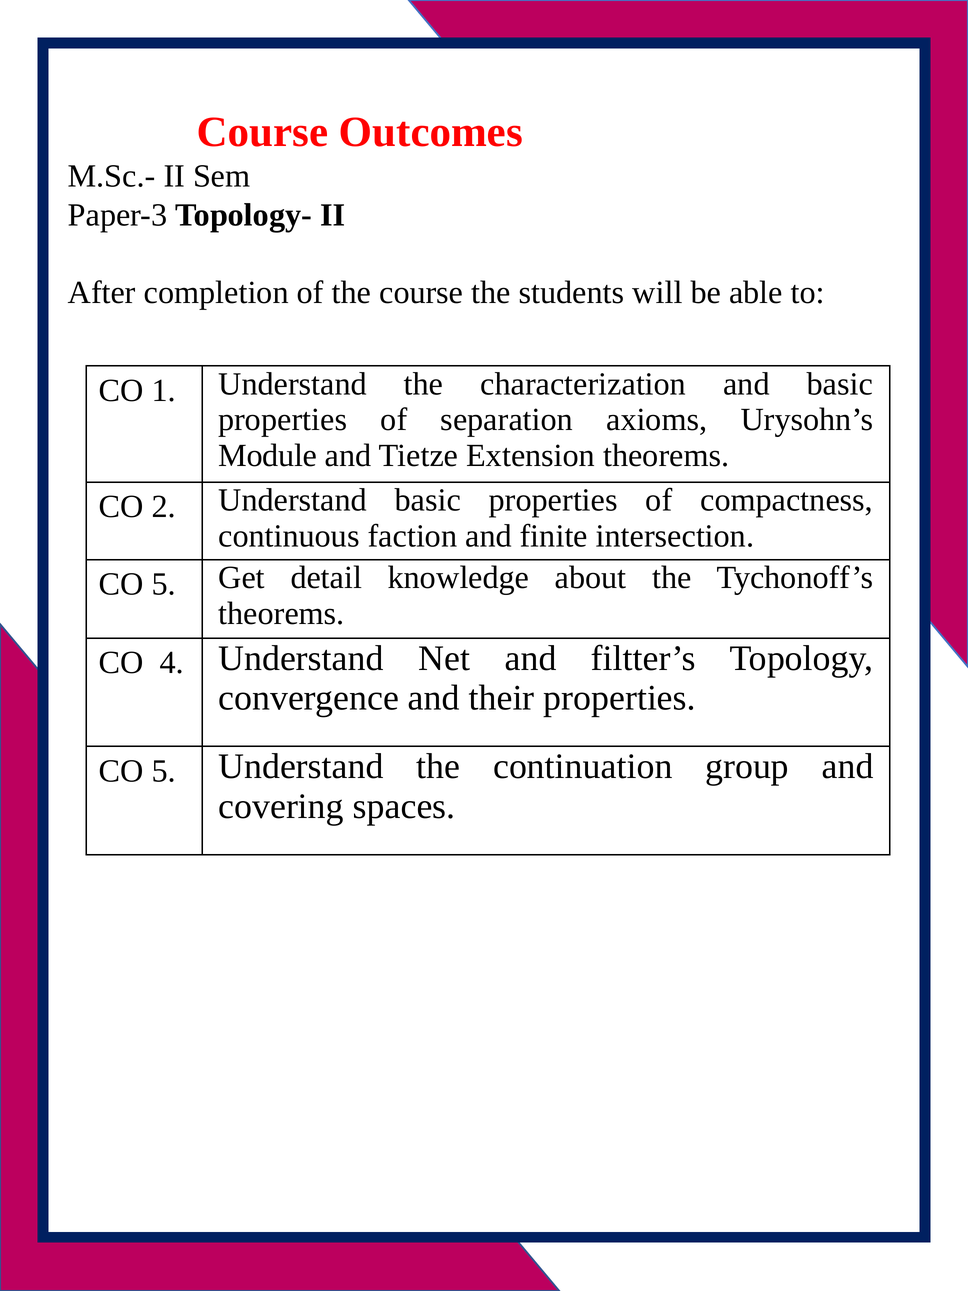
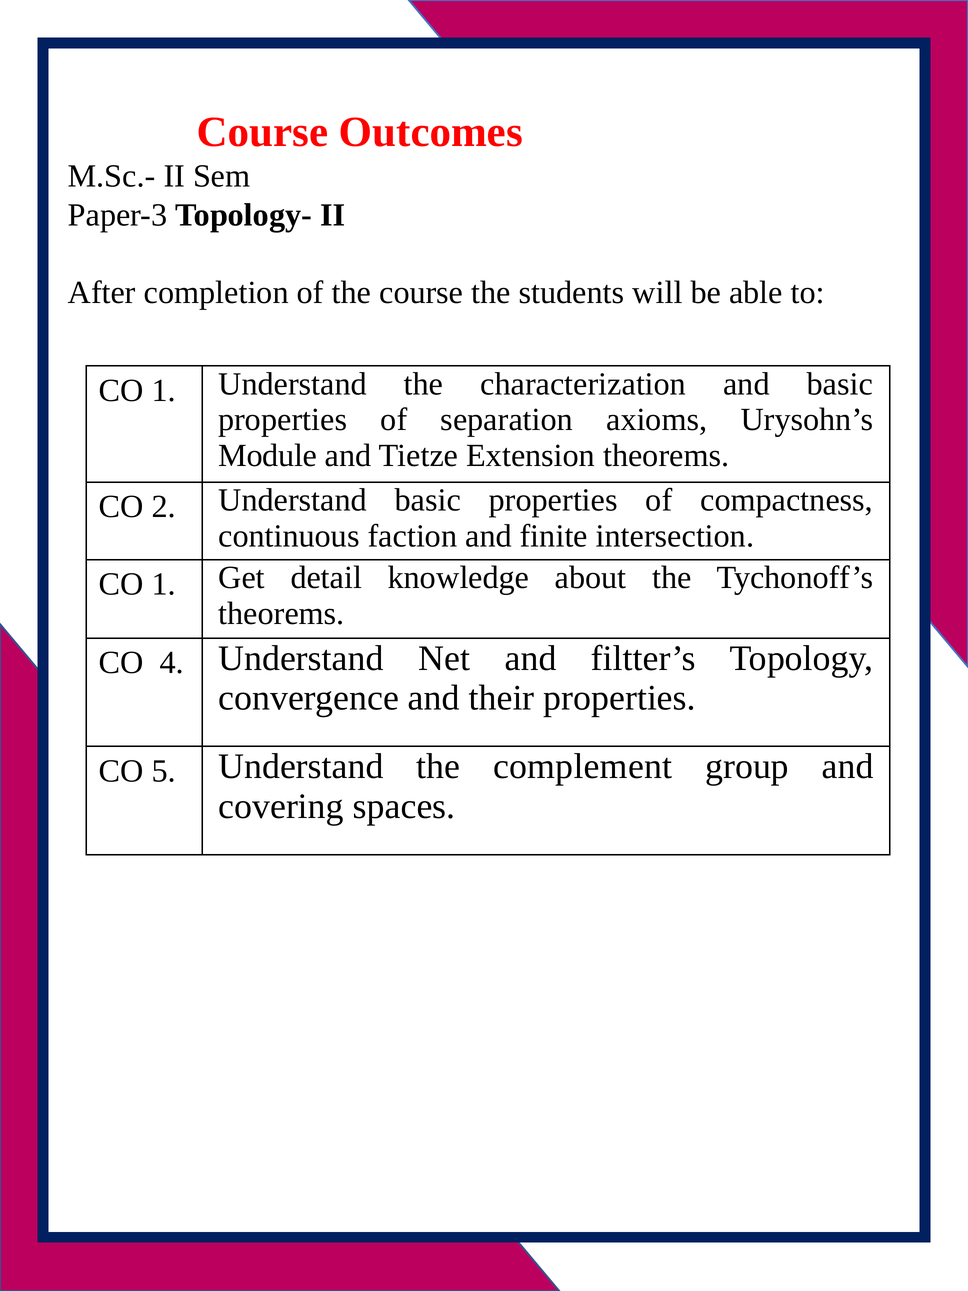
5: 5 -> 1 (164, 584)
continuation: continuation -> complement (583, 766)
